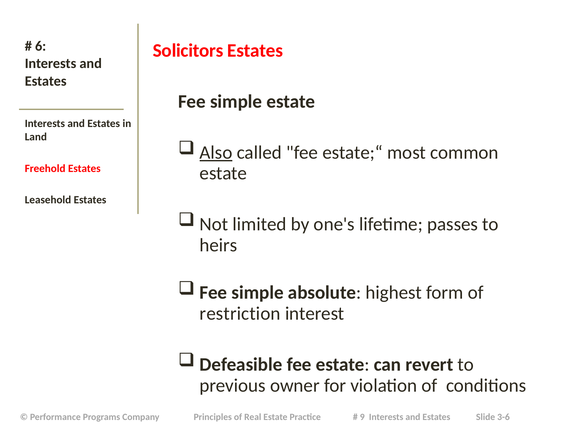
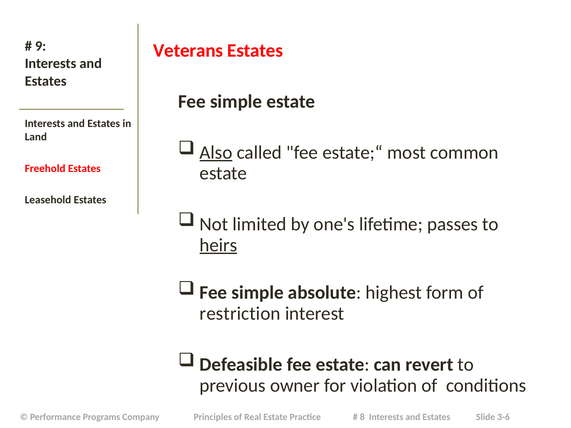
6: 6 -> 9 (41, 46)
Solicitors: Solicitors -> Veterans (188, 51)
heirs underline: none -> present (218, 245)
9: 9 -> 8 (362, 417)
